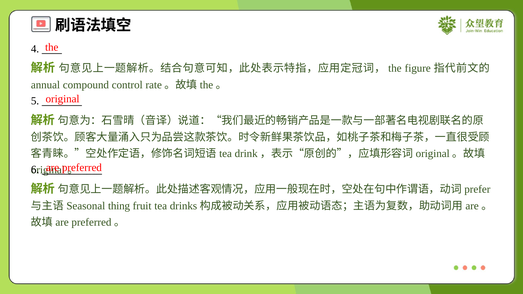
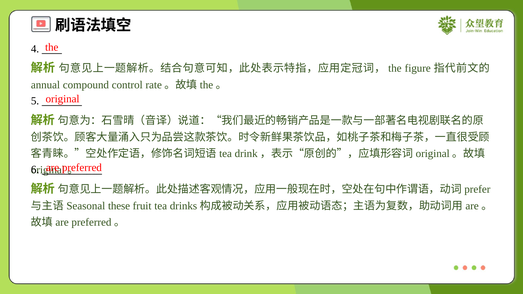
thing: thing -> these (119, 206)
